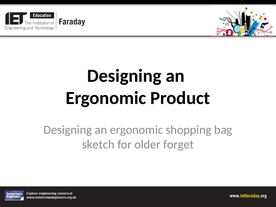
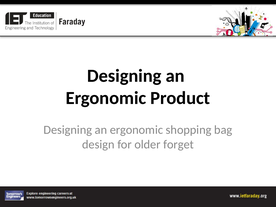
sketch: sketch -> design (98, 145)
